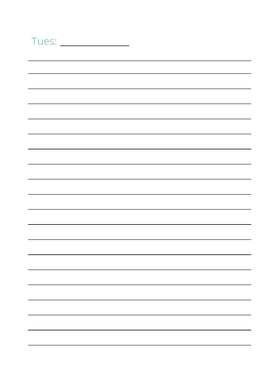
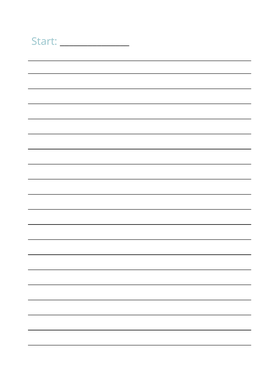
Tues: Tues -> Start (44, 42)
